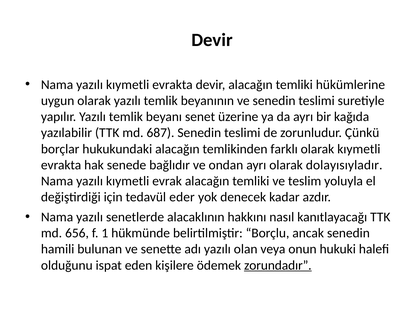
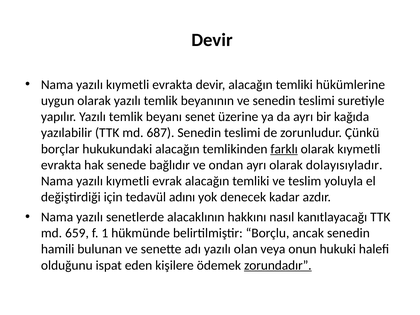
farklı underline: none -> present (284, 149)
eder: eder -> adını (182, 197)
656: 656 -> 659 (77, 233)
